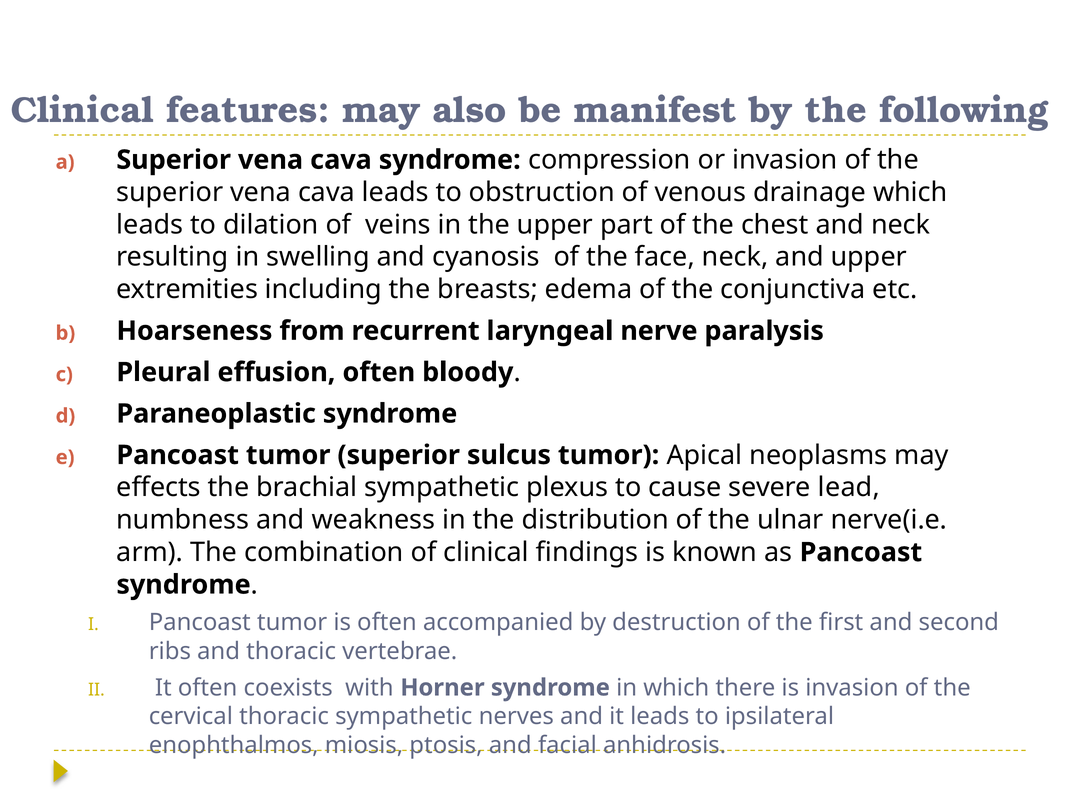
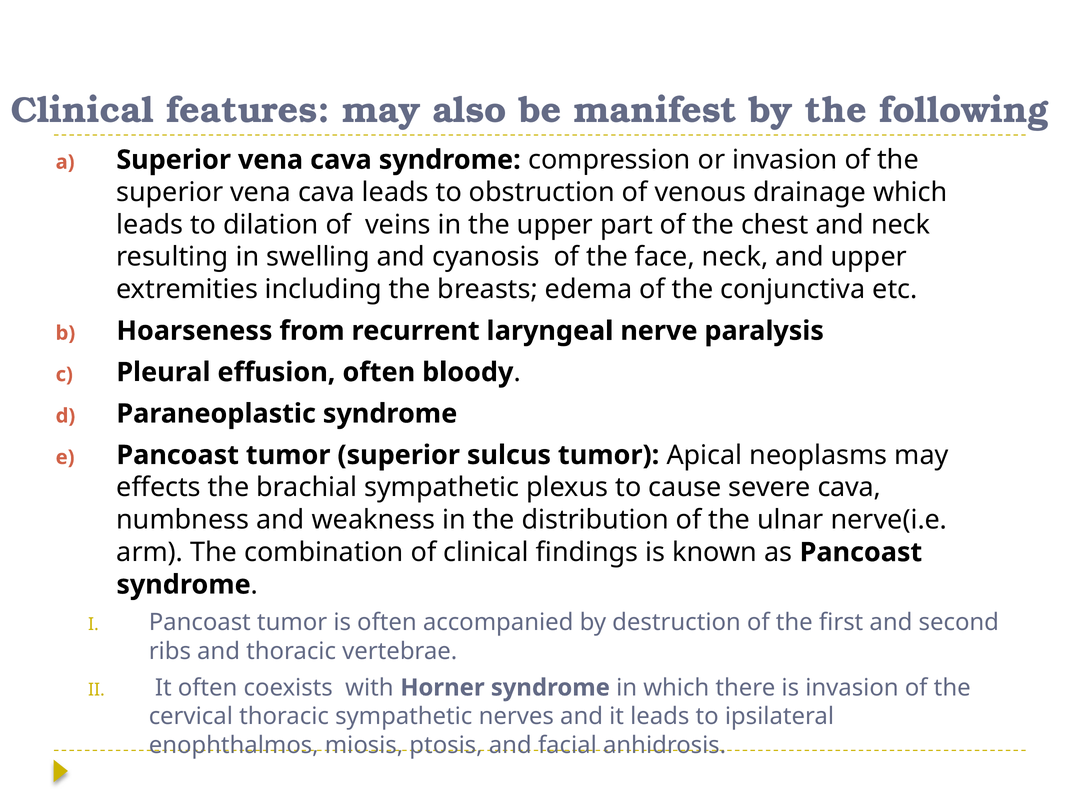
severe lead: lead -> cava (849, 488)
